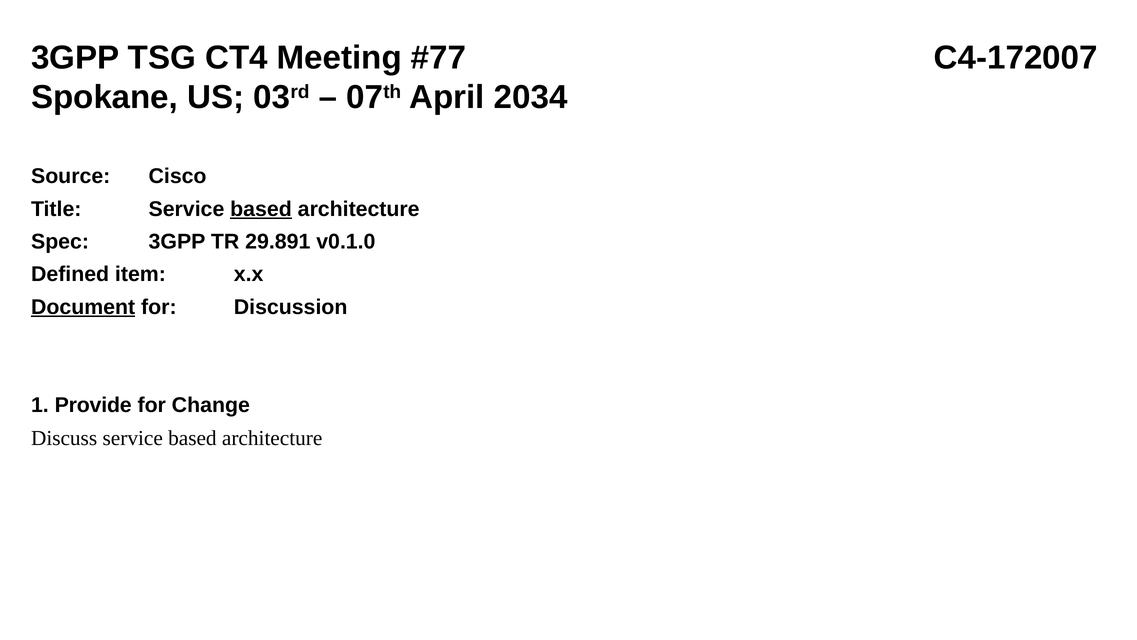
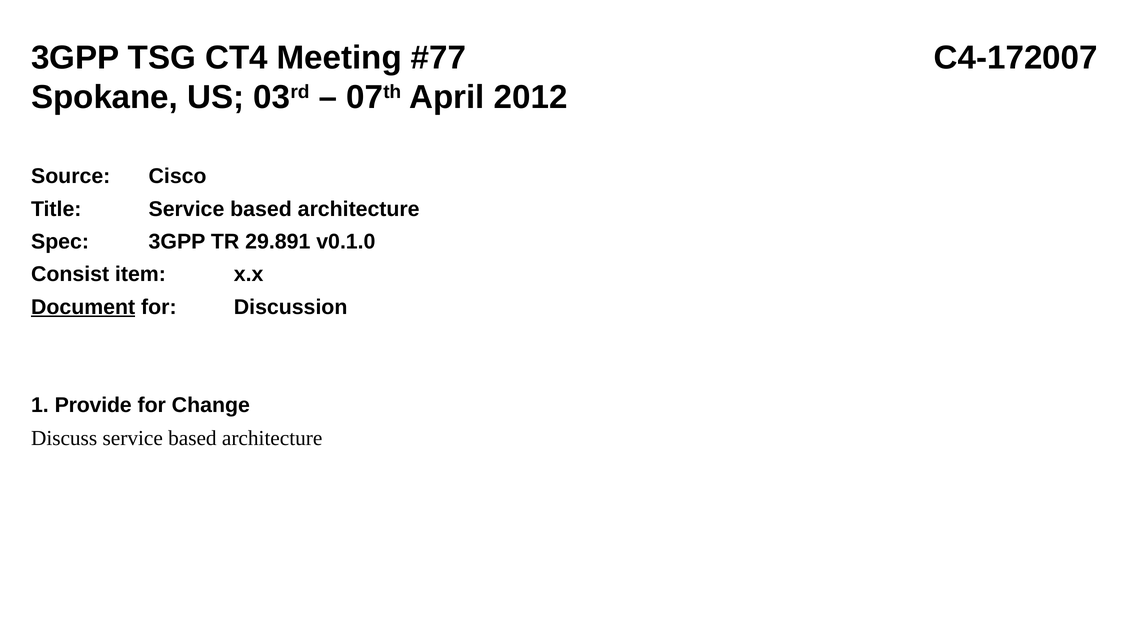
2034: 2034 -> 2012 (531, 97)
based underline: present -> none (261, 209)
Defined: Defined -> Consist (70, 274)
